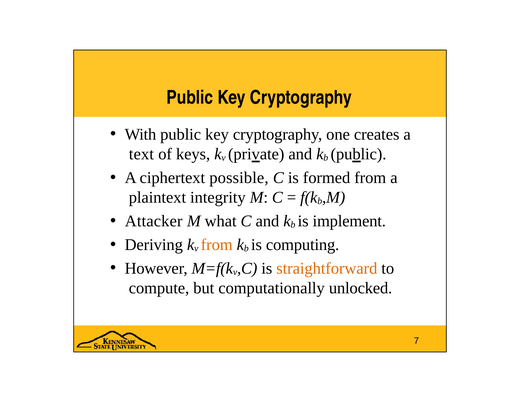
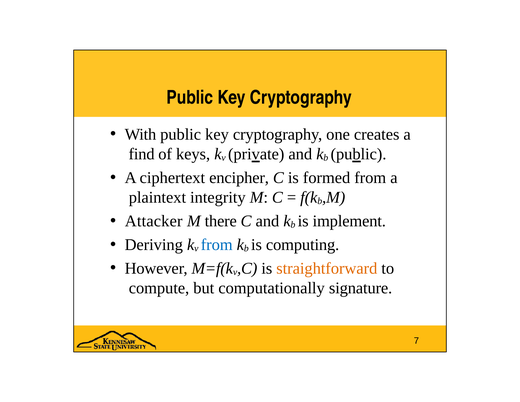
text: text -> find (142, 154)
possible: possible -> encipher (239, 178)
what: what -> there (221, 221)
from colour: orange -> blue (217, 245)
unlocked: unlocked -> signature (361, 288)
